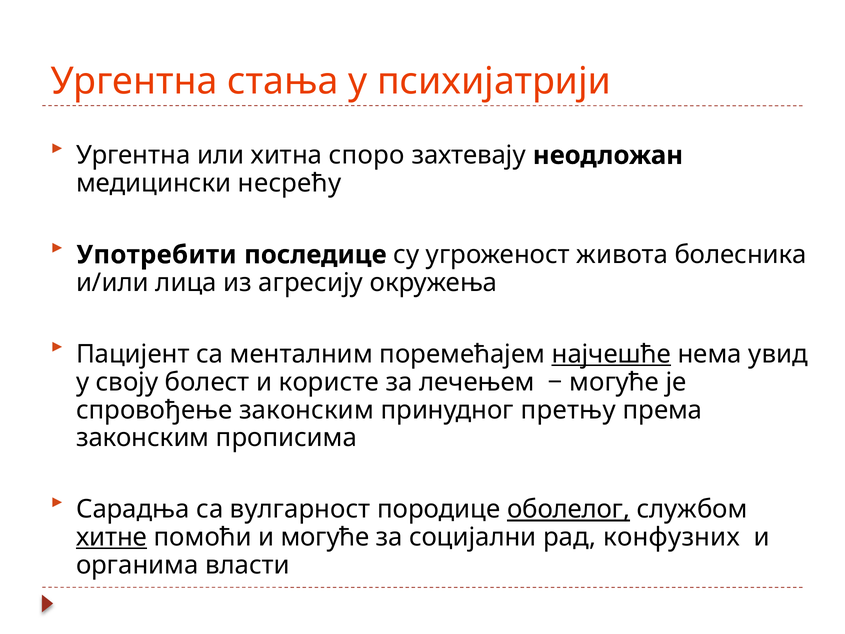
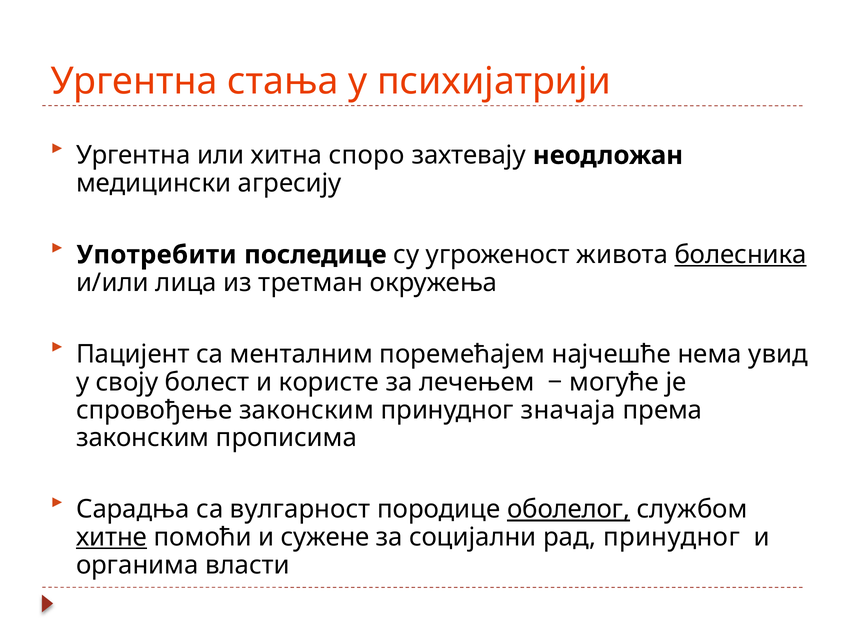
несрећу: несрећу -> агресију (290, 183)
болесника underline: none -> present (741, 255)
агресију: агресију -> третман (311, 283)
најчешће underline: present -> none (611, 354)
претњу: претњу -> значаја (568, 410)
и могуће: могуће -> сужене (325, 537)
рад конфузних: конфузних -> принудног (672, 537)
